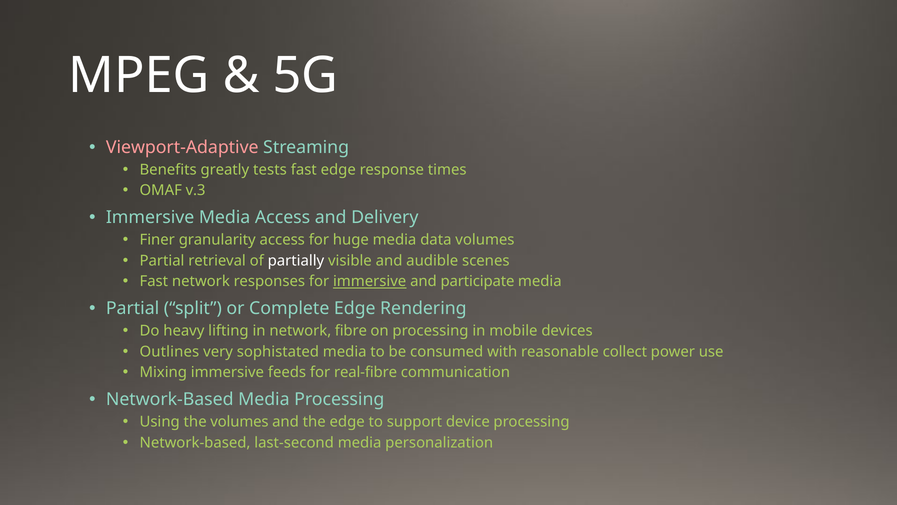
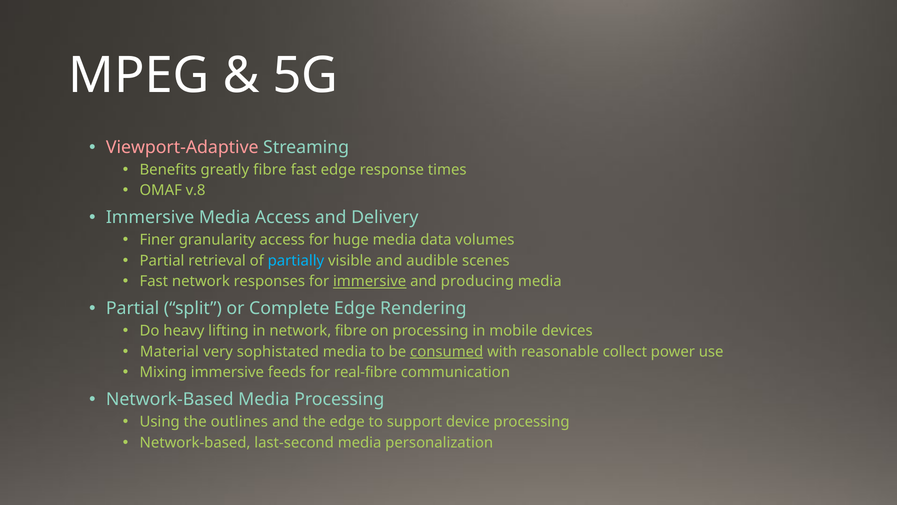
greatly tests: tests -> fibre (270, 169)
v.3: v.3 -> v.8 (196, 190)
partially colour: white -> light blue (296, 260)
participate: participate -> producing (477, 281)
Outlines: Outlines -> Material (169, 351)
consumed underline: none -> present (447, 351)
the volumes: volumes -> outlines (239, 421)
